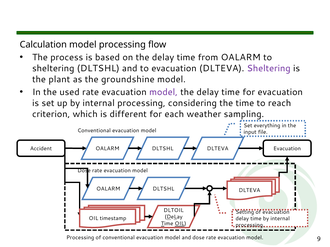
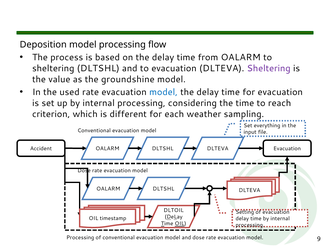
Calculation: Calculation -> Deposition (43, 45)
plant: plant -> value (59, 80)
model colour: purple -> blue (163, 92)
